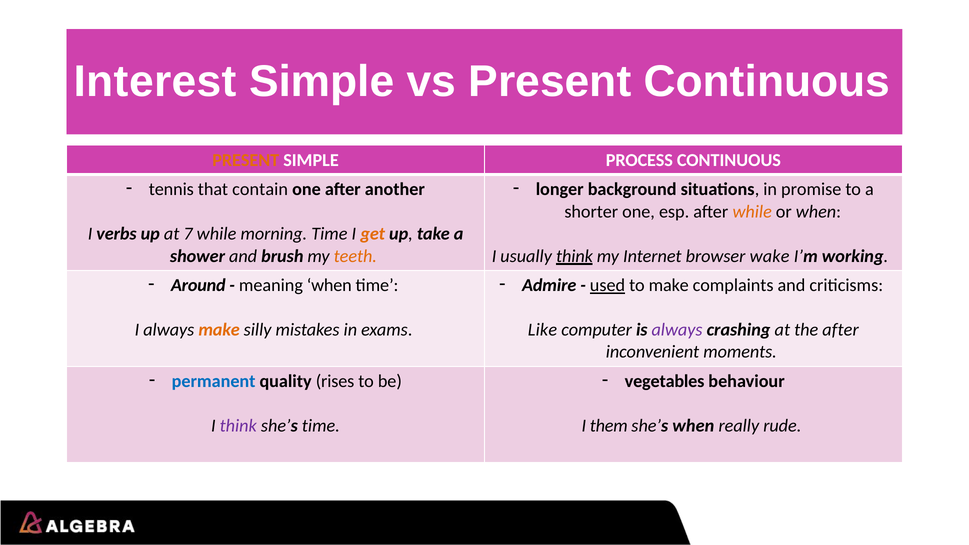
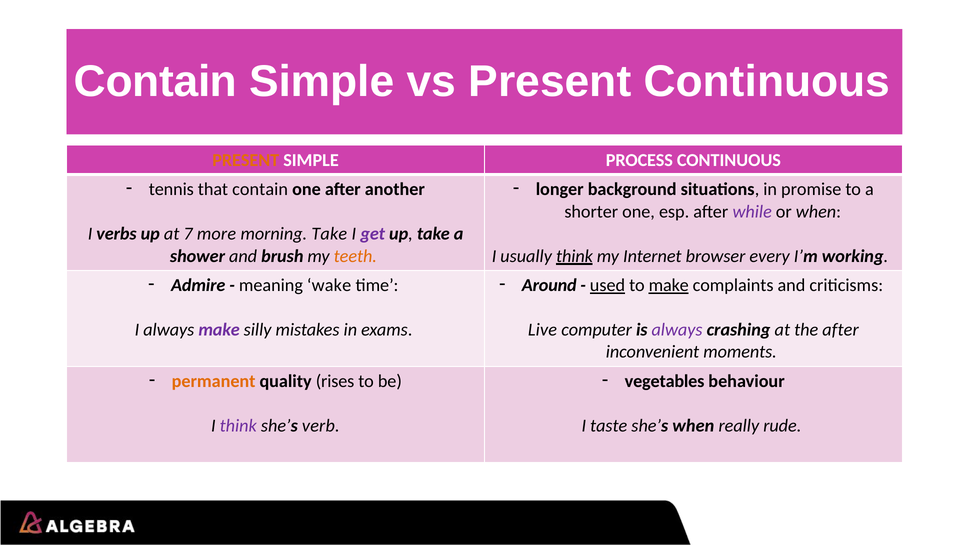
Interest: Interest -> Contain (155, 81)
while colour: orange -> purple (752, 212)
7 while: while -> more (216, 234)
morning Time: Time -> Take (329, 234)
get colour: orange -> purple (373, 234)
wake: wake -> every (770, 256)
Around: Around -> Admire (198, 286)
meaning when: when -> wake (329, 286)
Admire: Admire -> Around (549, 286)
make underline: none -> present (669, 286)
make colour: orange -> purple (219, 330)
Like: Like -> Live (542, 330)
permanent colour: blue -> orange (214, 381)
she’s time: time -> verb (321, 426)
them: them -> taste (609, 426)
